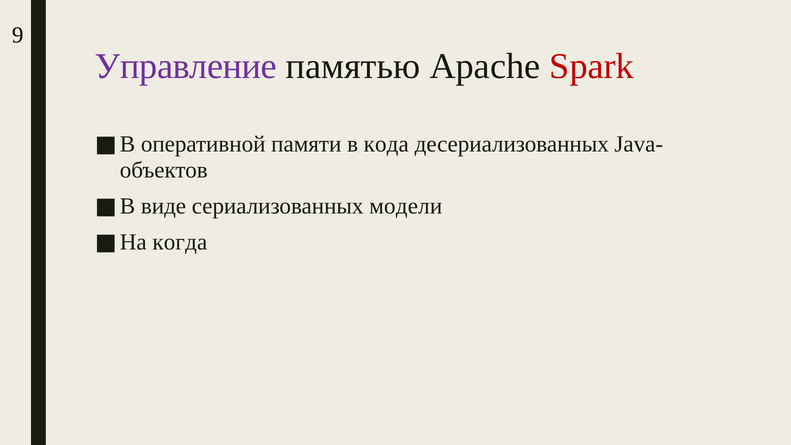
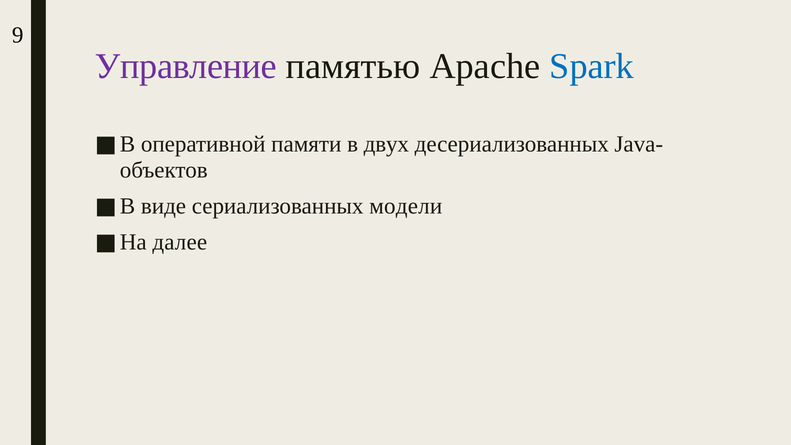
Spark colour: red -> blue (592, 66)
кода: кода -> двух (386, 144)
когда: когда -> далее (180, 242)
